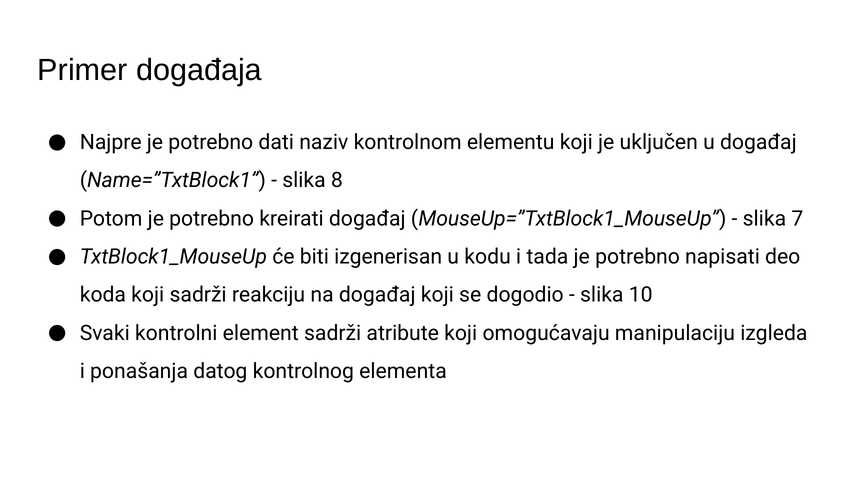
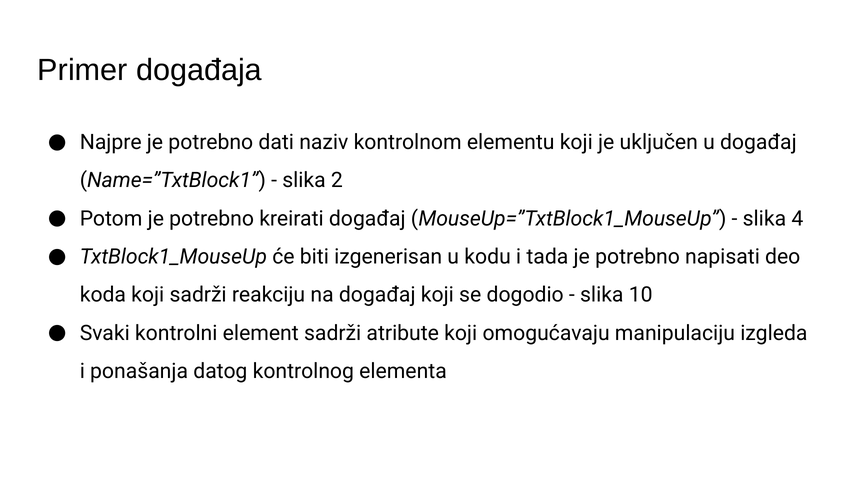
8: 8 -> 2 (337, 180)
7: 7 -> 4 (797, 219)
